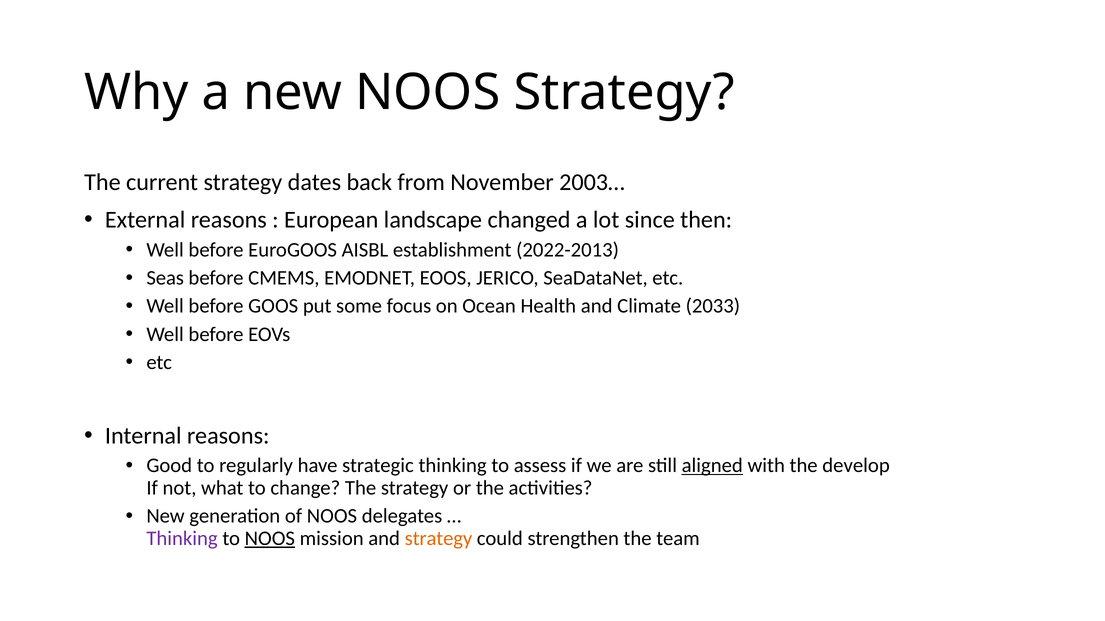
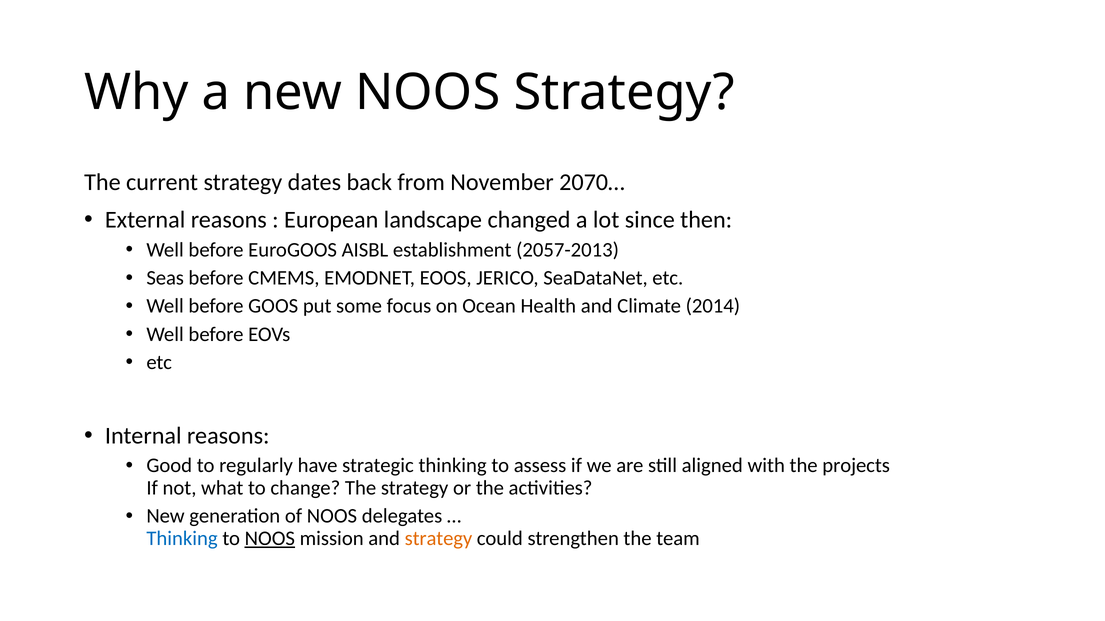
2003…: 2003… -> 2070… (592, 183)
2022-2013: 2022-2013 -> 2057-2013 (568, 250)
2033: 2033 -> 2014 (713, 306)
aligned underline: present -> none (712, 466)
develop: develop -> projects (856, 466)
Thinking colour: purple -> blue (182, 539)
